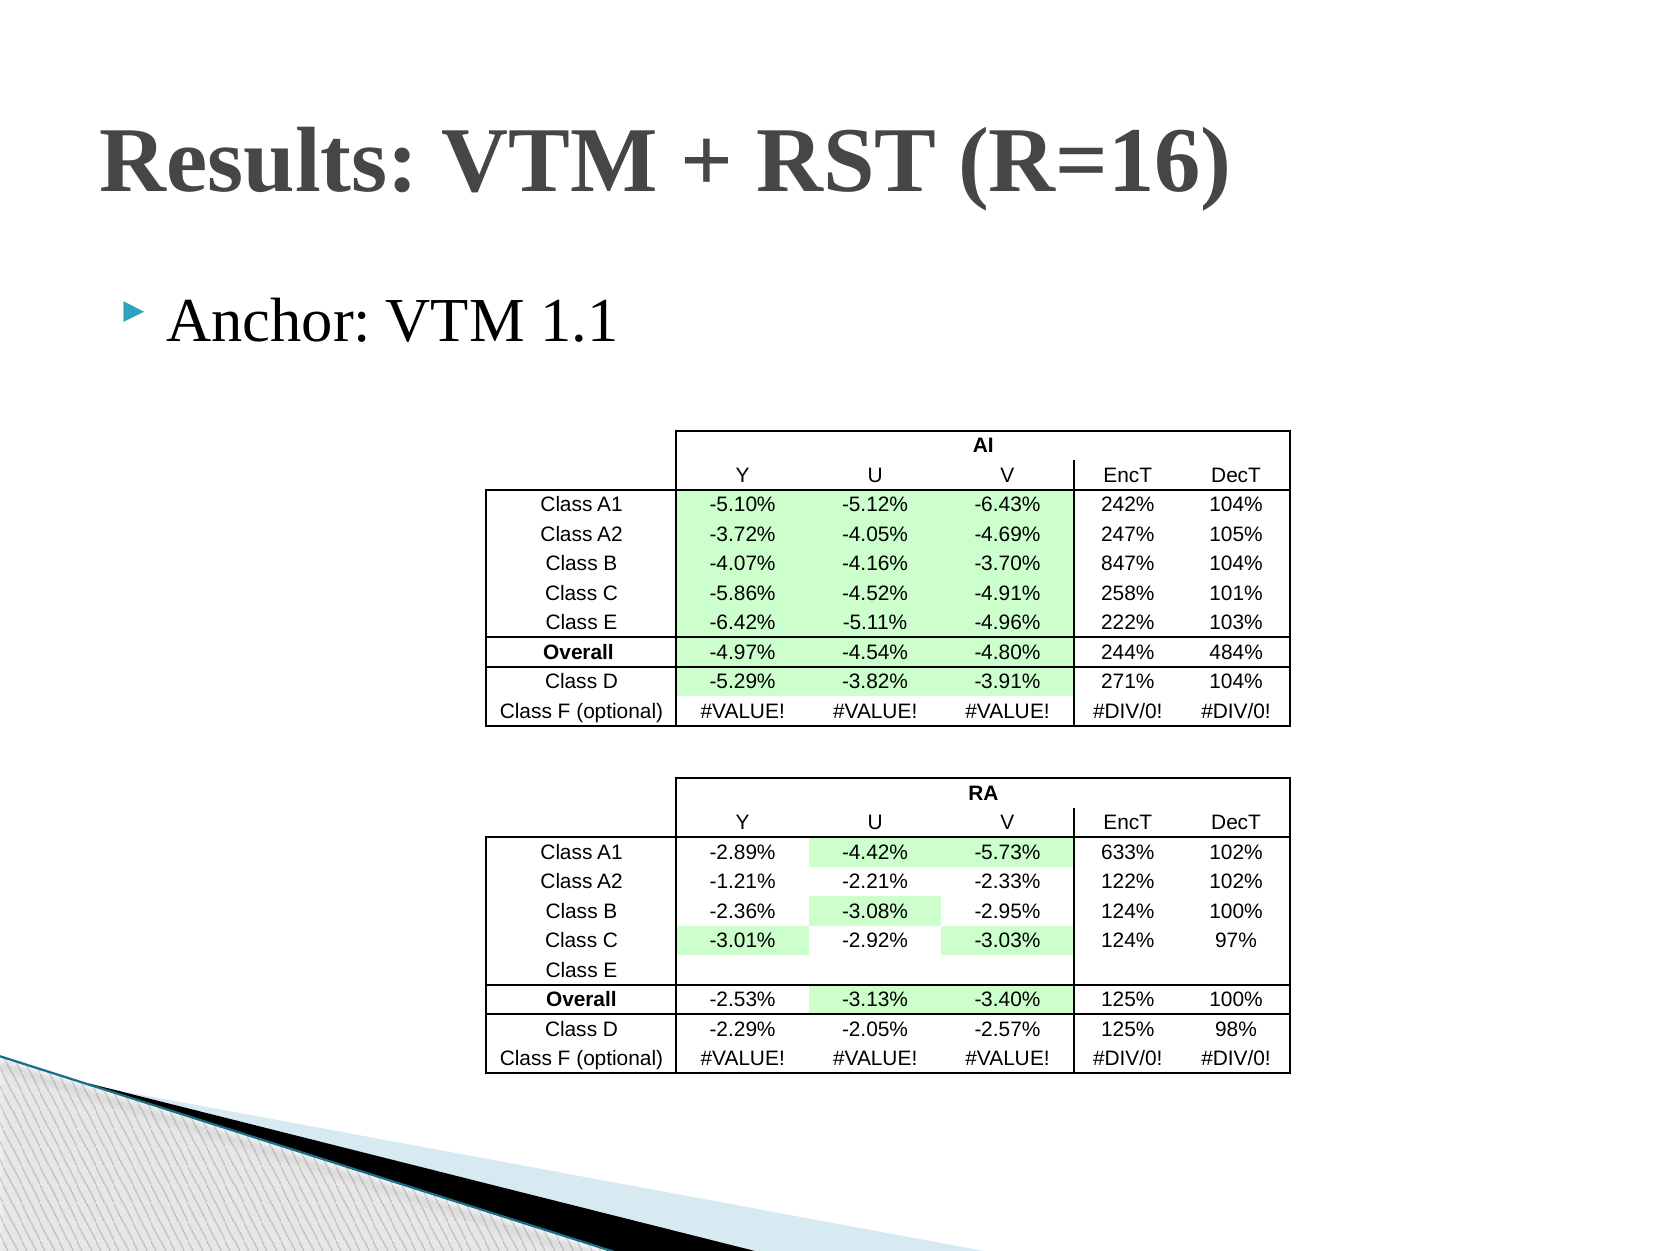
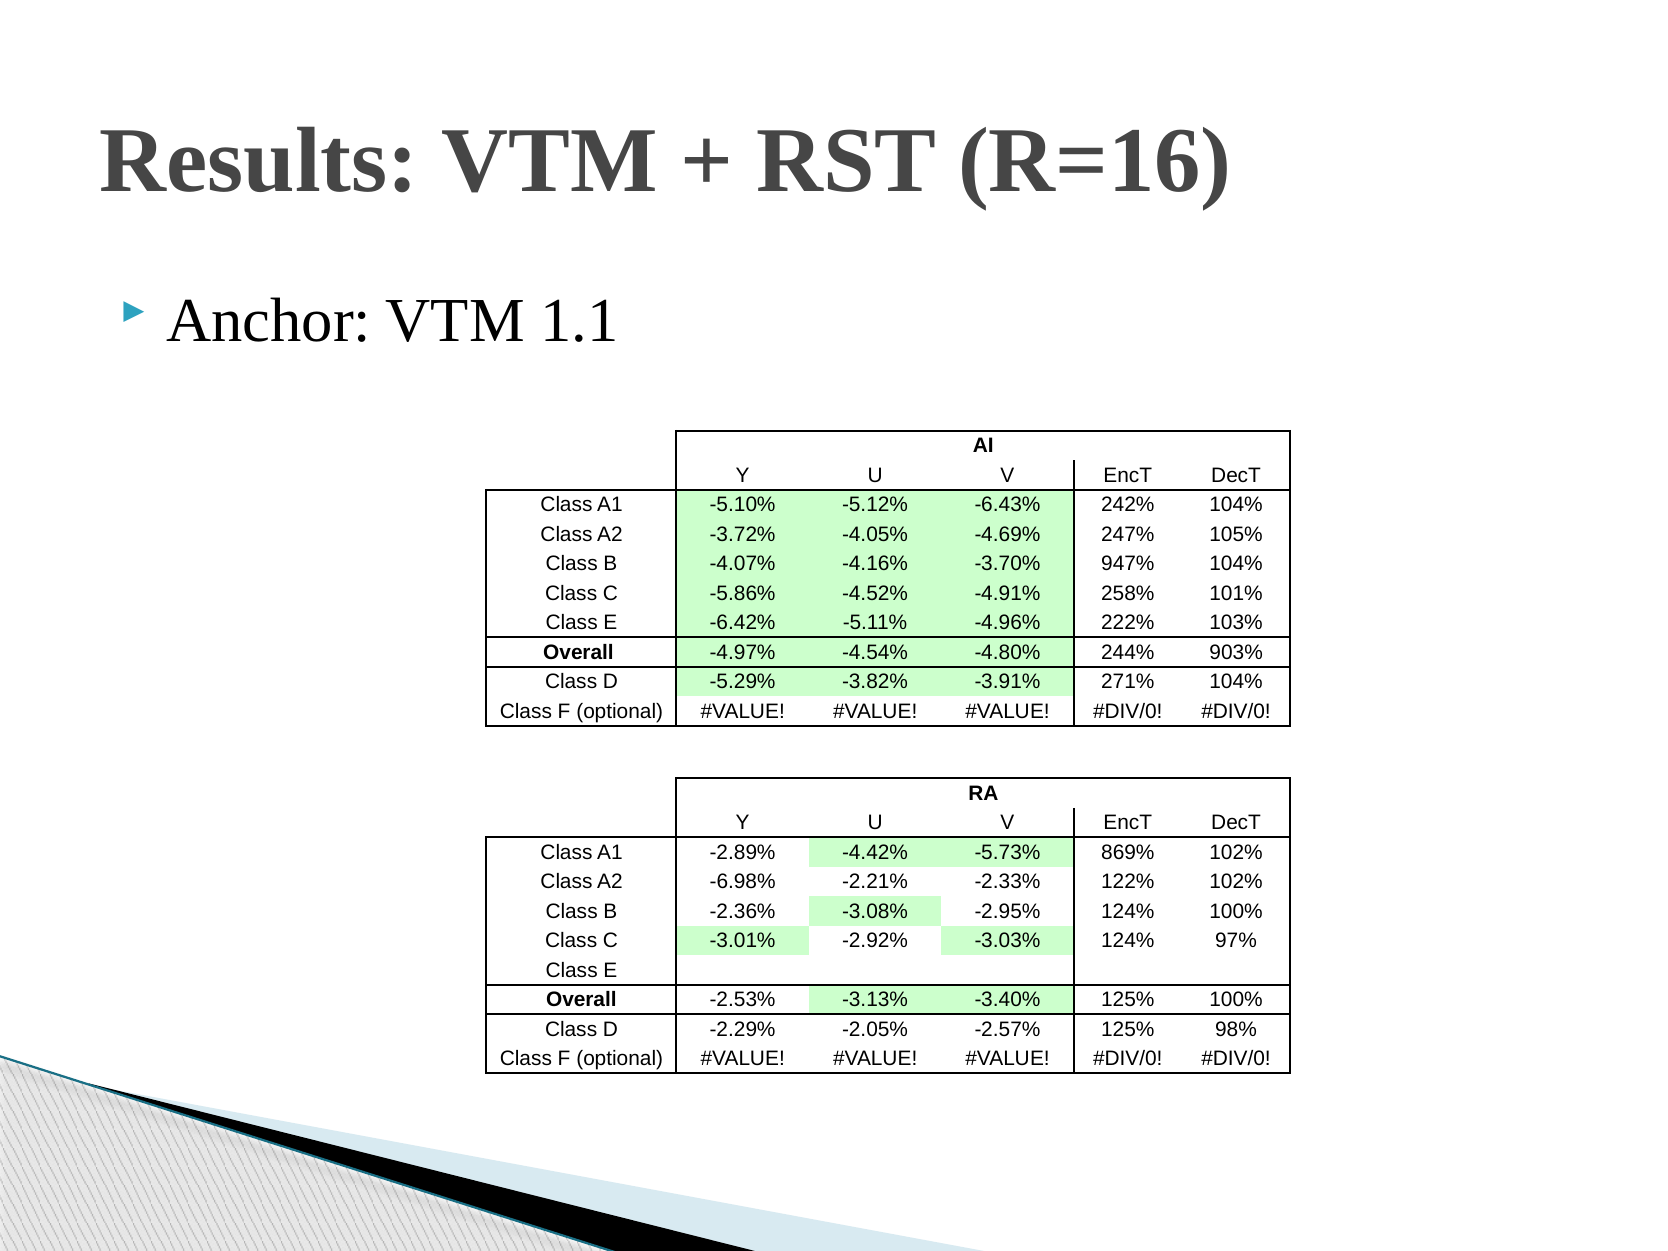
847%: 847% -> 947% (1128, 564)
484%: 484% -> 903% (1236, 652)
633%: 633% -> 869% (1128, 852)
-1.21%: -1.21% -> -6.98% (743, 882)
